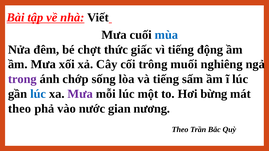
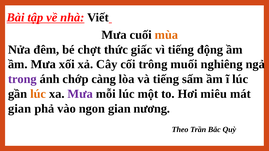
mùa colour: blue -> orange (166, 35)
sống: sống -> càng (104, 79)
lúc colour: blue -> orange (38, 94)
bừng: bừng -> miêu (214, 94)
theo: theo -> gian (20, 109)
nước: nước -> ngon (92, 109)
